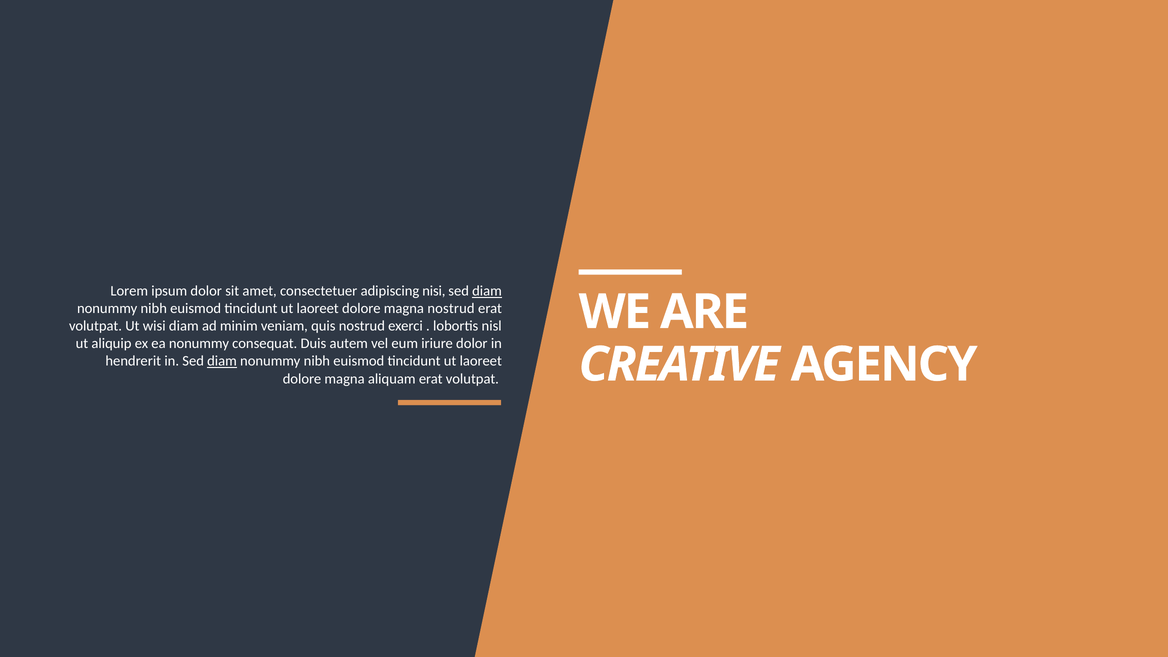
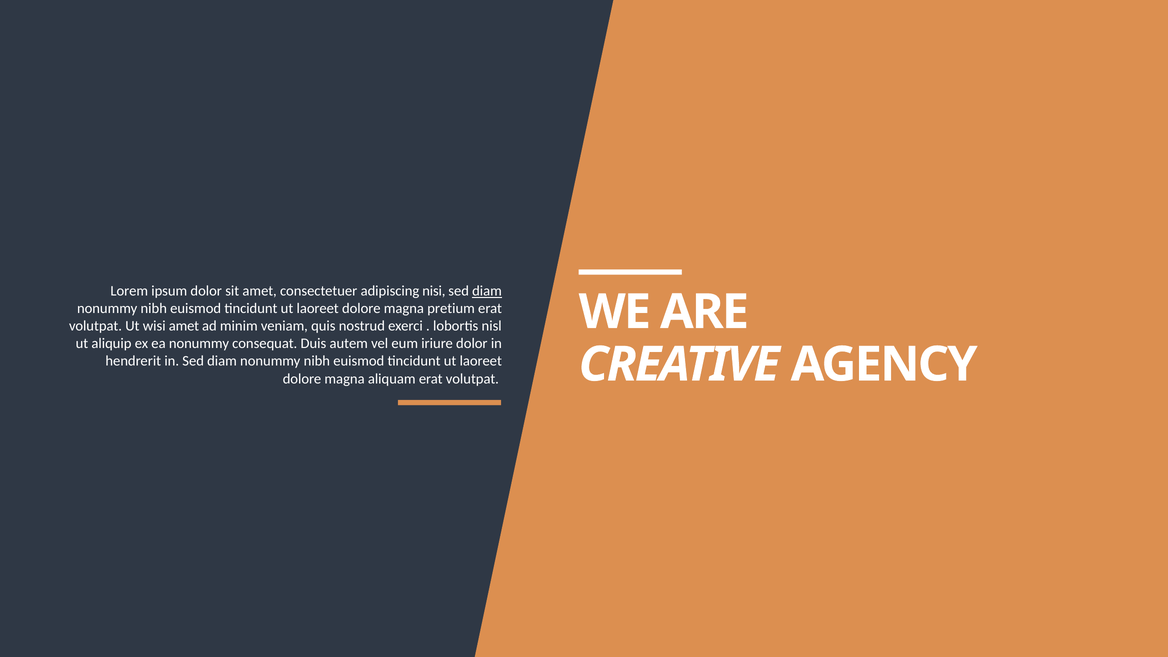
magna nostrud: nostrud -> pretium (451, 309)
wisi diam: diam -> amet (184, 326)
diam underline: present -> none (222, 361)
